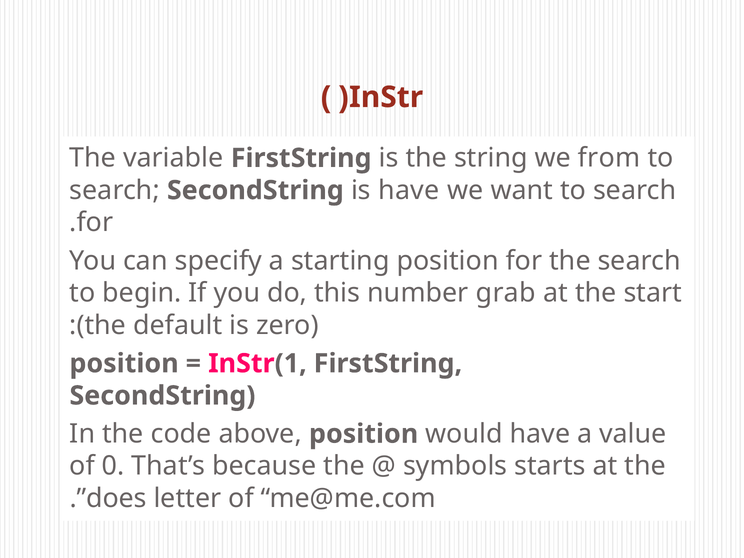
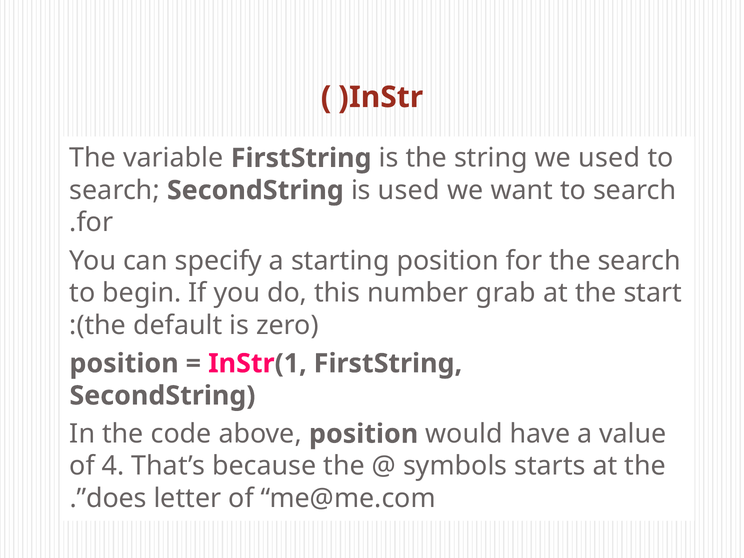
we from: from -> used (609, 158)
is have: have -> used (409, 190)
0: 0 -> 4 (113, 466)
